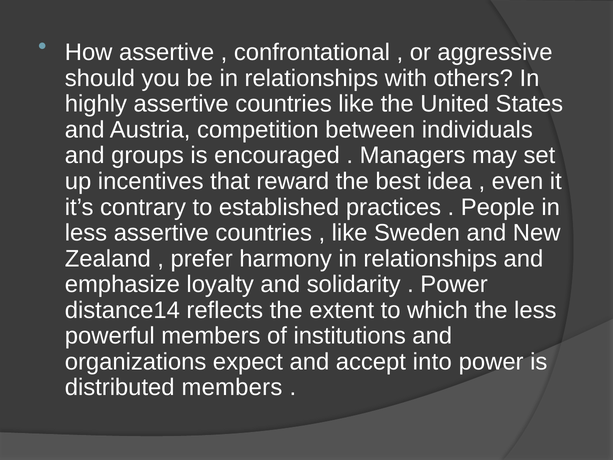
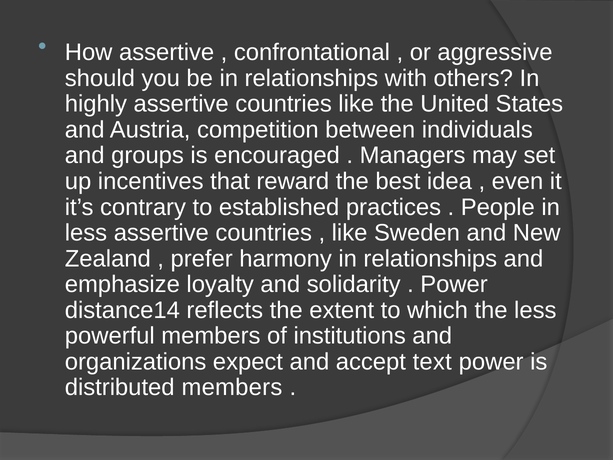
into: into -> text (432, 362)
